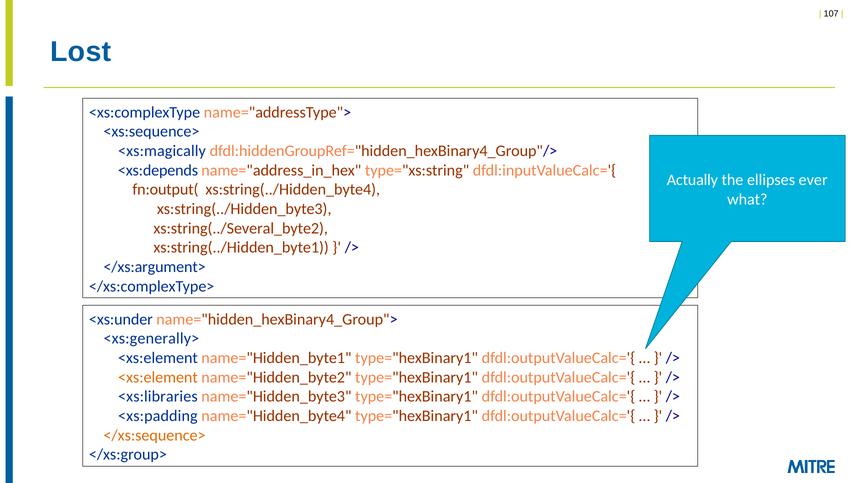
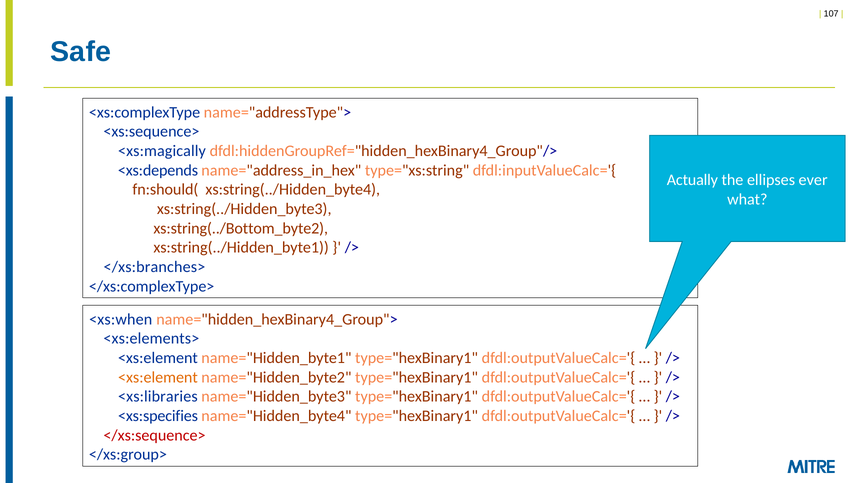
Lost: Lost -> Safe (81, 52)
fn:output(: fn:output( -> fn:should( (165, 190)
xs:string(../Several_byte2: xs:string(../Several_byte2 -> xs:string(../Bottom_byte2 (241, 228)
</xs:argument>: </xs:argument> -> </xs:branches> (154, 267)
<xs:under: <xs:under -> <xs:when (121, 319)
<xs:generally>: <xs:generally> -> <xs:elements> (151, 339)
<xs:padding: <xs:padding -> <xs:specifies (158, 416)
</xs:sequence> colour: orange -> red (155, 435)
